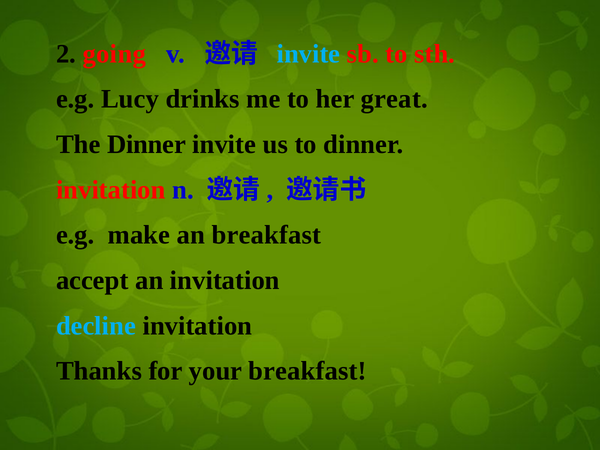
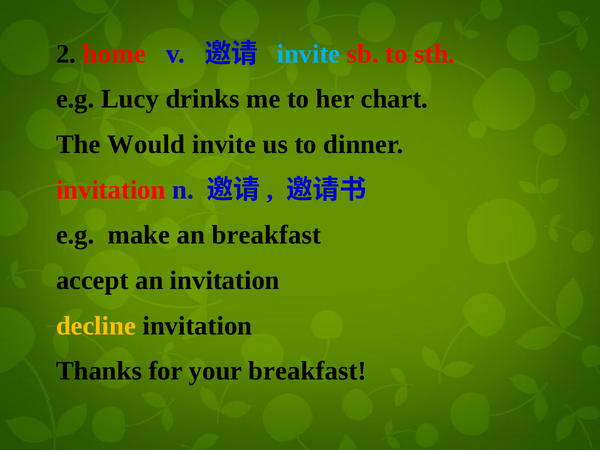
going: going -> home (114, 54)
great: great -> chart (394, 99)
The Dinner: Dinner -> Would (146, 145)
decline colour: light blue -> yellow (96, 326)
